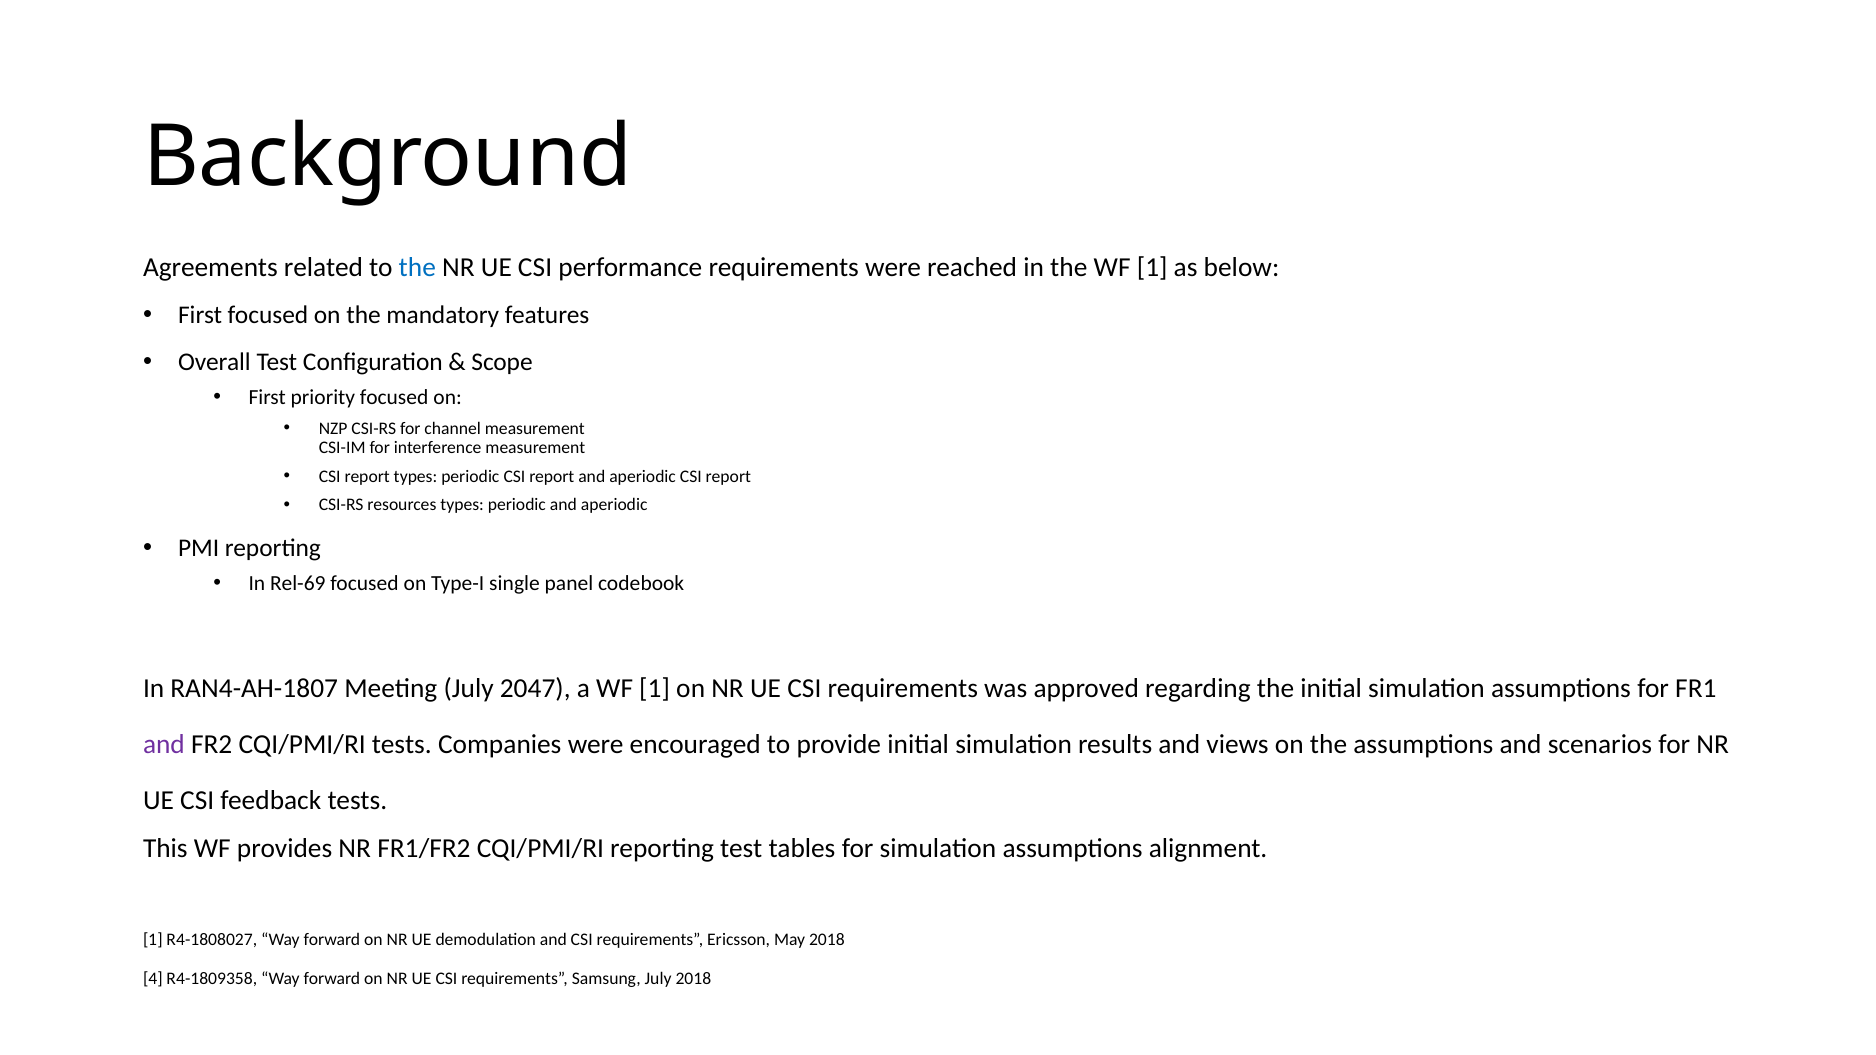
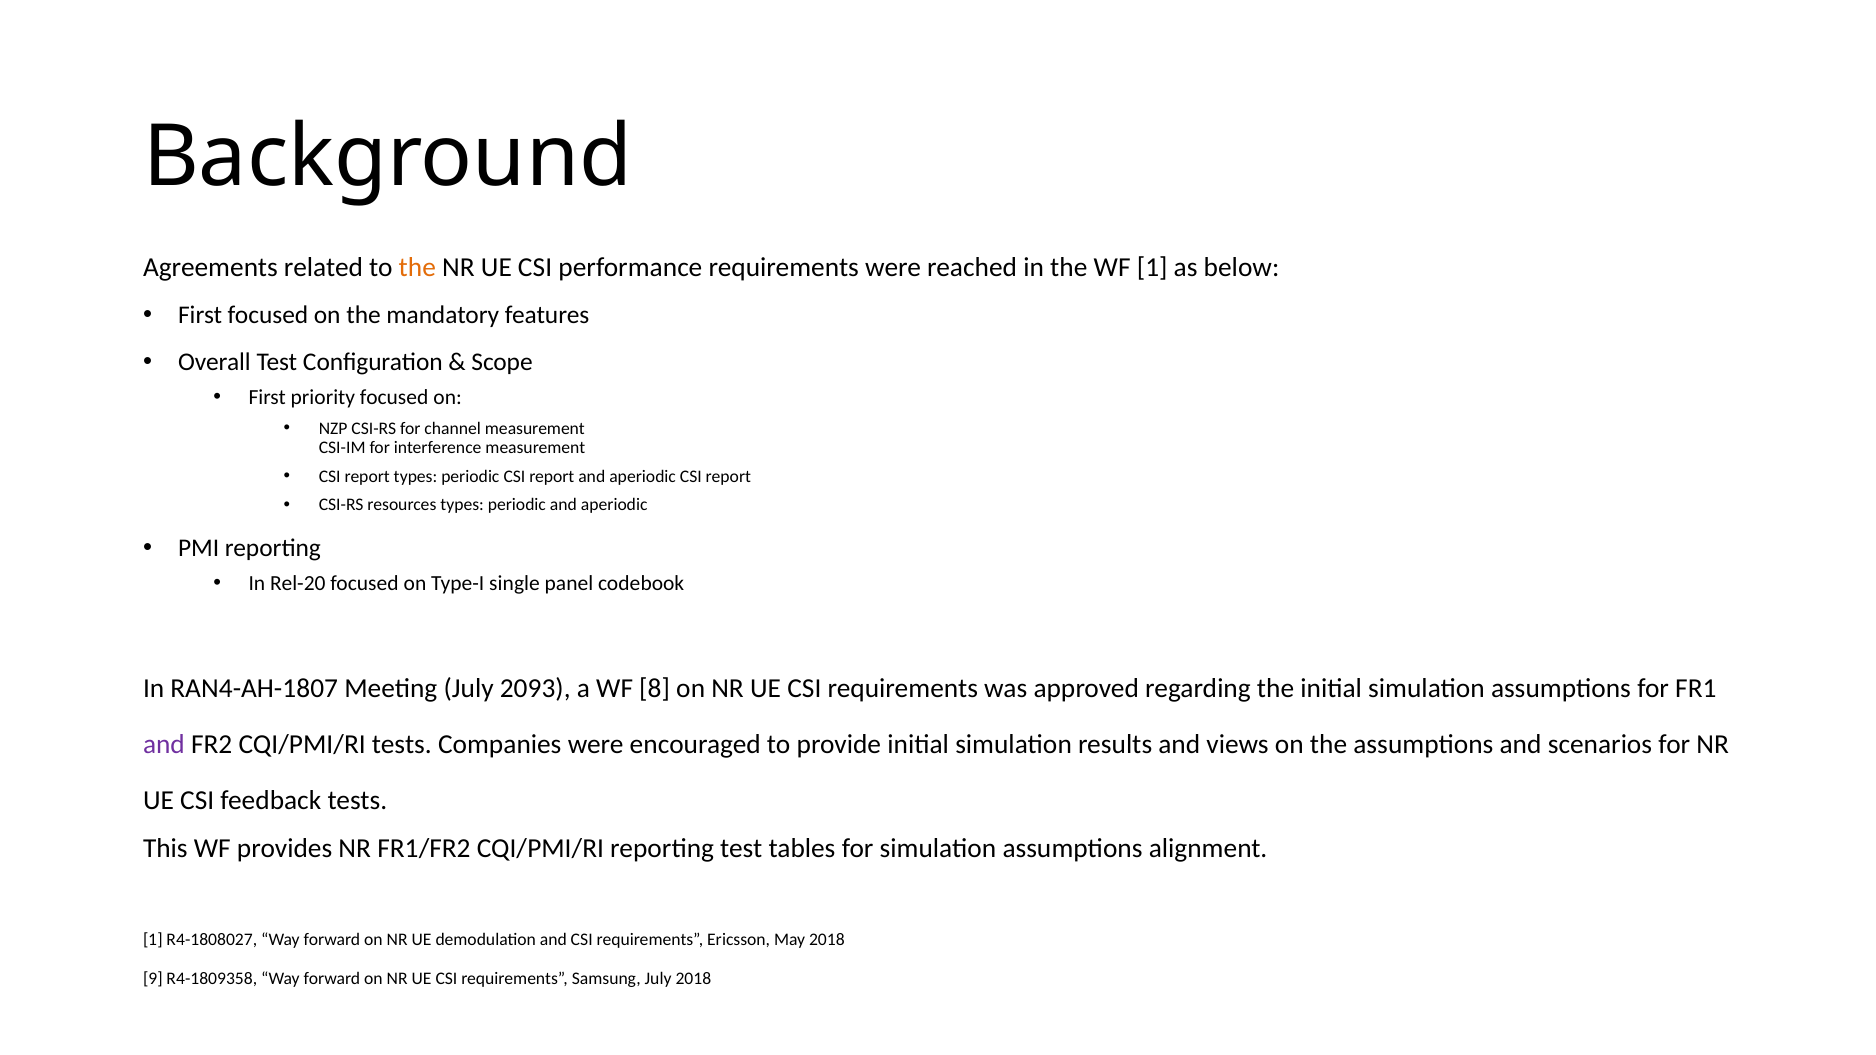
the colour: blue -> orange (417, 268)
Rel-69: Rel-69 -> Rel-20 (298, 583)
2047: 2047 -> 2093 (535, 689)
a WF 1: 1 -> 8 (655, 689)
4: 4 -> 9 (153, 978)
